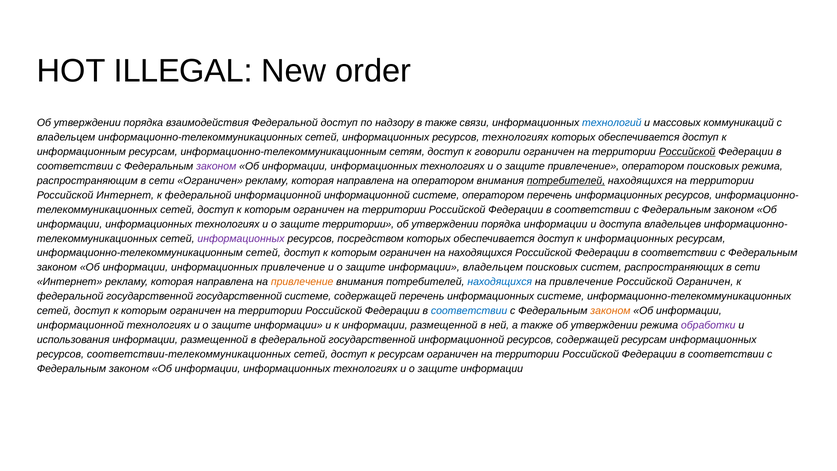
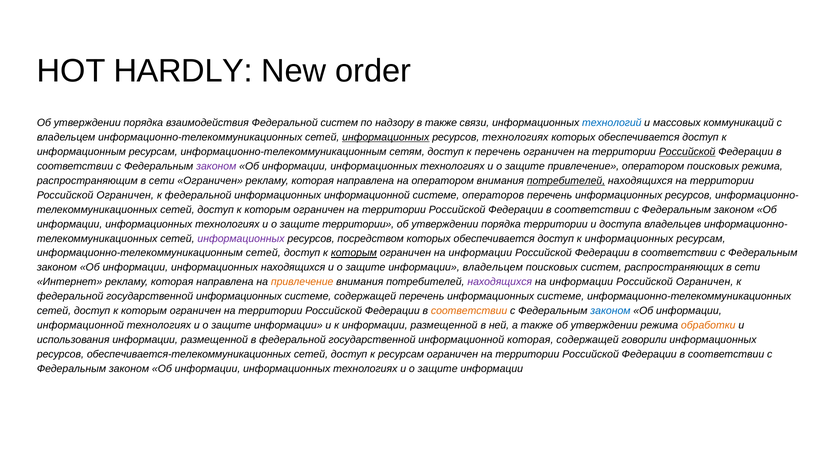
ILLEGAL: ILLEGAL -> HARDLY (183, 71)
Федеральной доступ: доступ -> систем (339, 123)
информационных underline: none -> present (386, 137)
к говорили: говорили -> перечень (498, 152)
Интернет: Интернет -> Ограничен (125, 195)
федеральной информационной: информационной -> информационных (278, 195)
системе оператором: оператором -> операторов (493, 195)
порядка информации: информации -> территории (556, 224)
которым underline: none -> present (354, 253)
ограничен на находящихся: находящихся -> информации (480, 253)
информационных привлечение: привлечение -> находящихся (293, 267)
находящихся colour: blue -> purple (500, 282)
привлечение: привлечение -> информации (581, 282)
государственной государственной: государственной -> информационных (239, 296)
соответствии colour: blue -> orange (469, 311)
законом colour: orange -> blue (610, 311)
обработки colour: purple -> orange (708, 325)
информационной ресурсов: ресурсов -> которая (530, 340)
содержащей ресурсам: ресурсам -> говорили (644, 340)
соответствии-телекоммуникационных: соответствии-телекоммуникационных -> обеспечивается-телекоммуникационных (189, 354)
